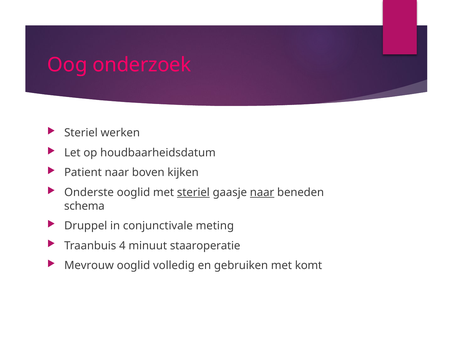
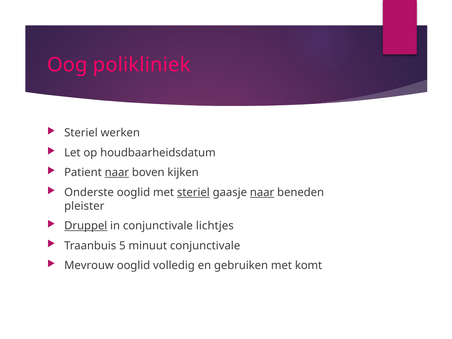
onderzoek: onderzoek -> polikliniek (142, 65)
naar underline: none -> present (117, 173)
schema: schema -> pleister (84, 206)
Druppel underline: none -> present (86, 226)
meting: meting -> lichtjes (215, 226)
4: 4 -> 5 (122, 246)
minuut staaroperatie: staaroperatie -> conjunctivale (205, 246)
